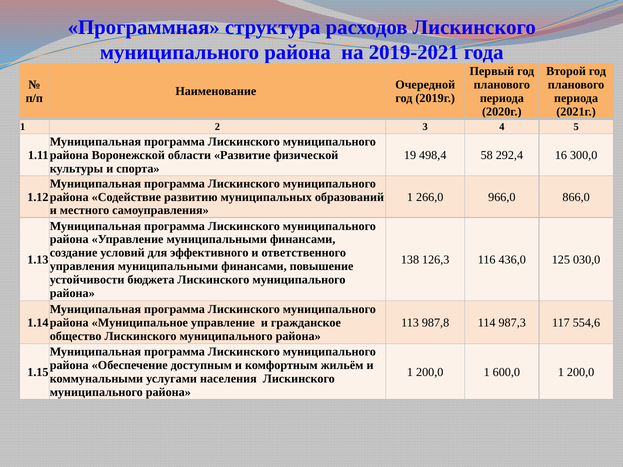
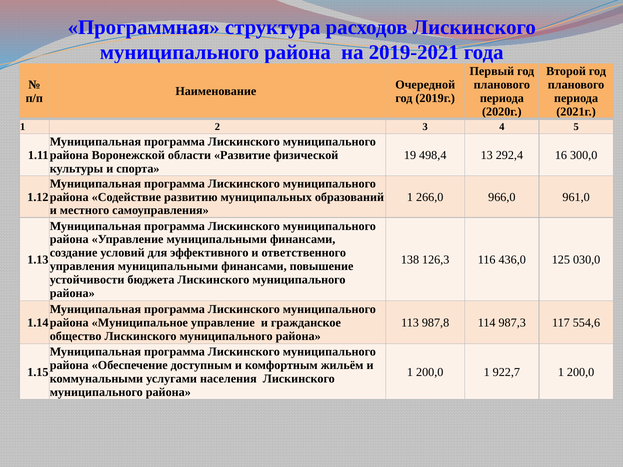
58: 58 -> 13 (487, 155)
866,0: 866,0 -> 961,0 (576, 197)
600,0: 600,0 -> 922,7 (506, 372)
